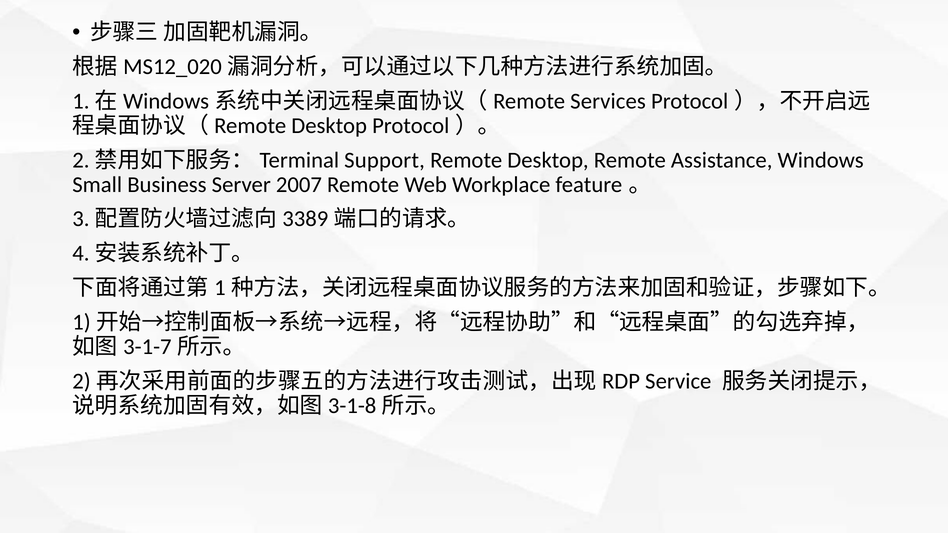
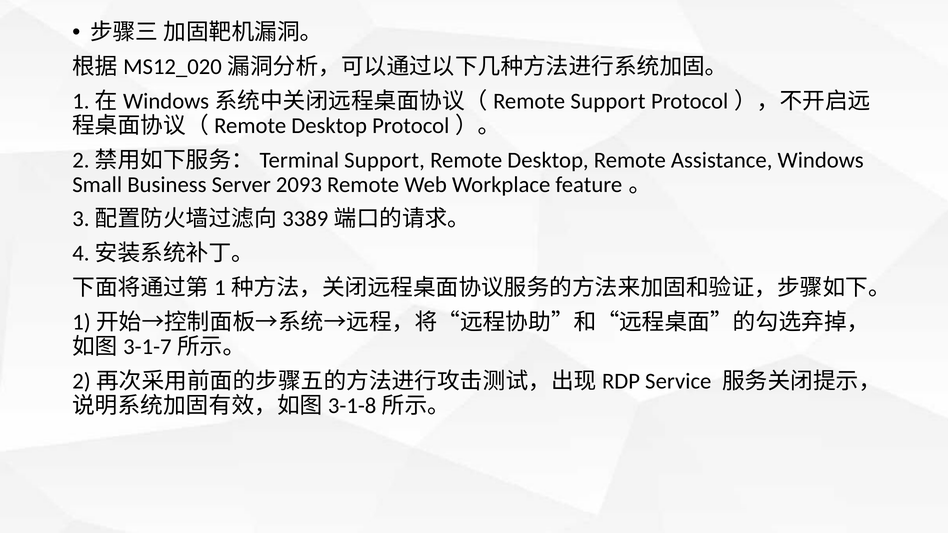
Services: Services -> Support (608, 101)
2007: 2007 -> 2093 (299, 185)
